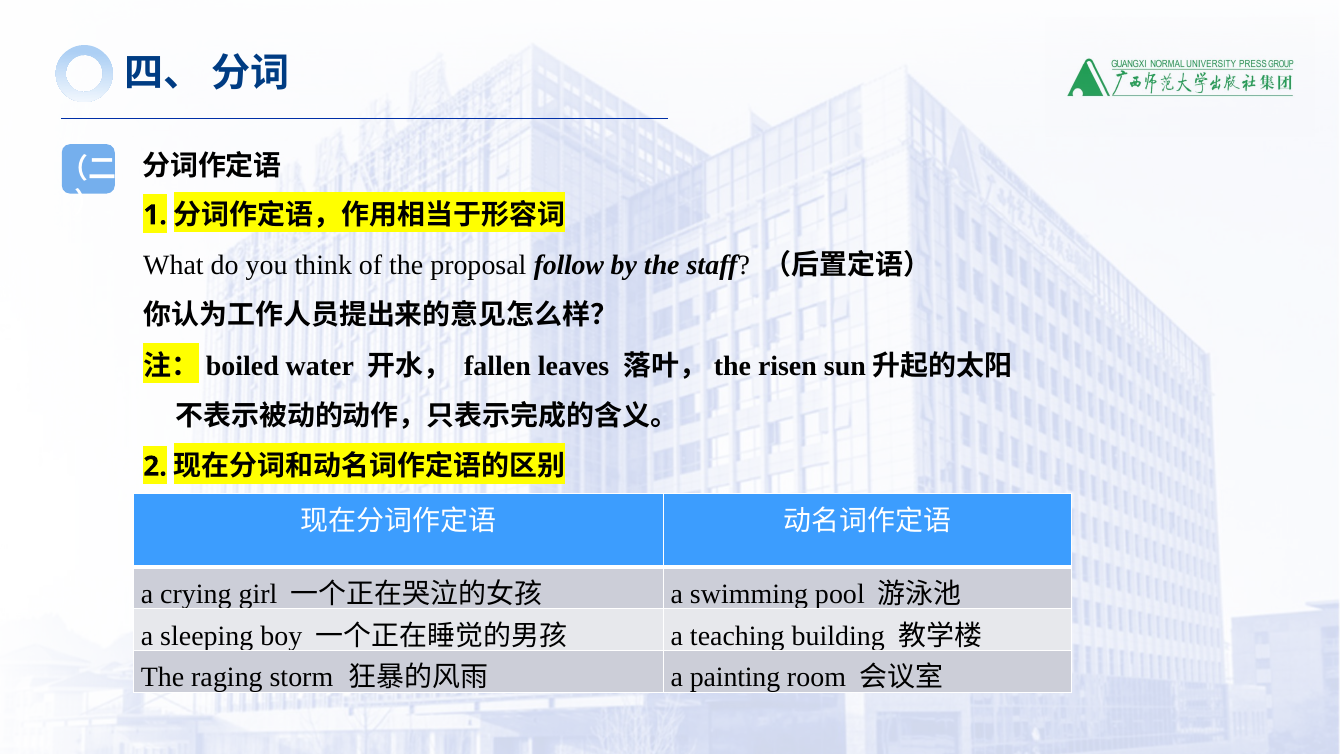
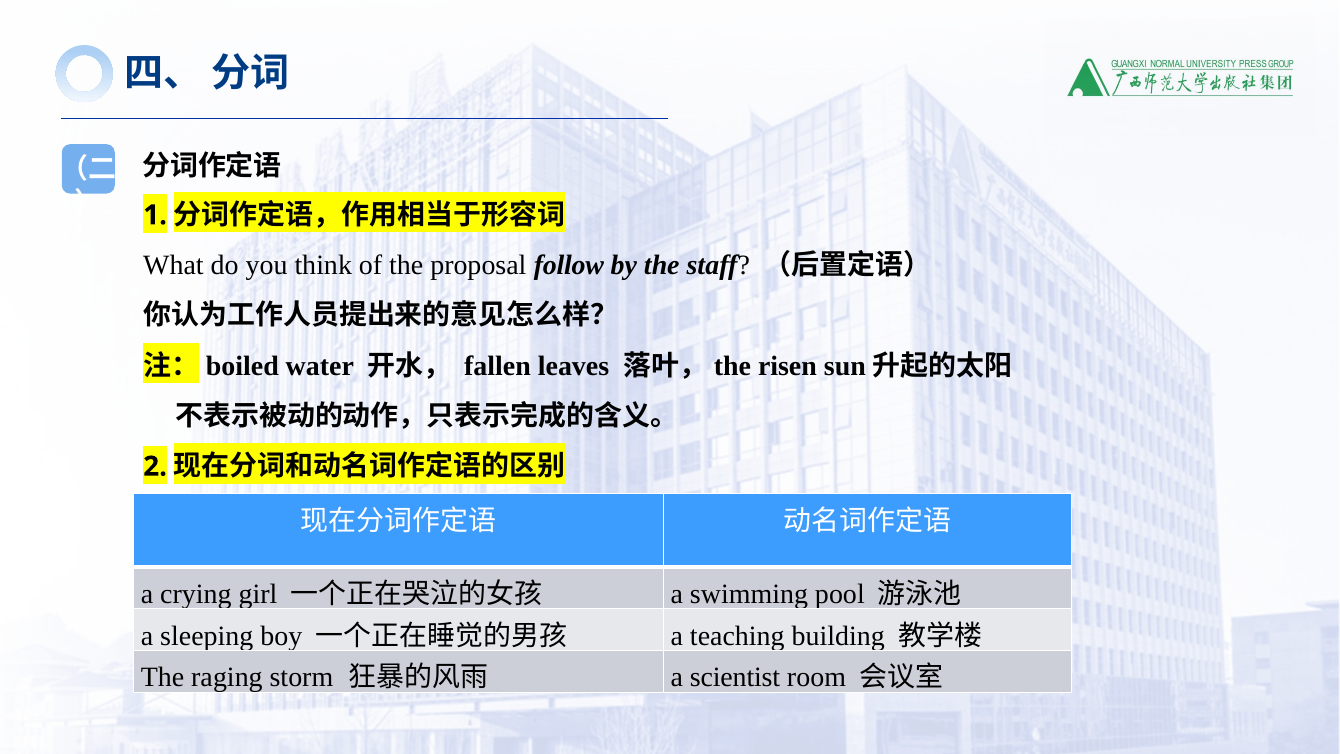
painting: painting -> scientist (735, 677)
